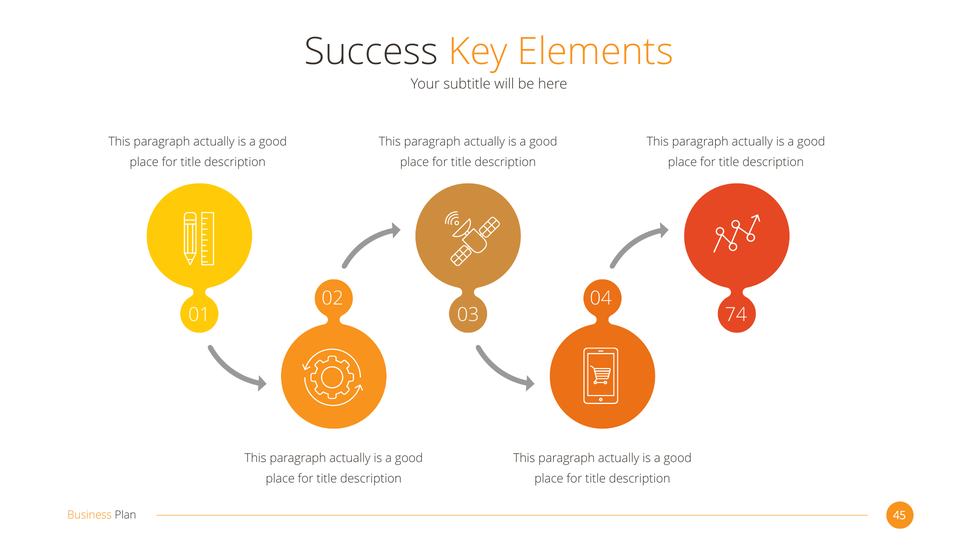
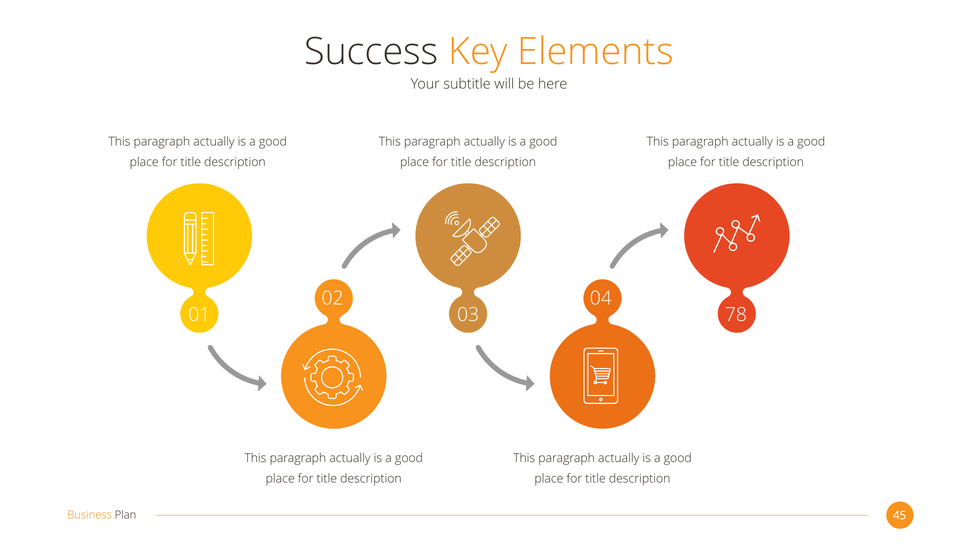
74: 74 -> 78 (736, 315)
